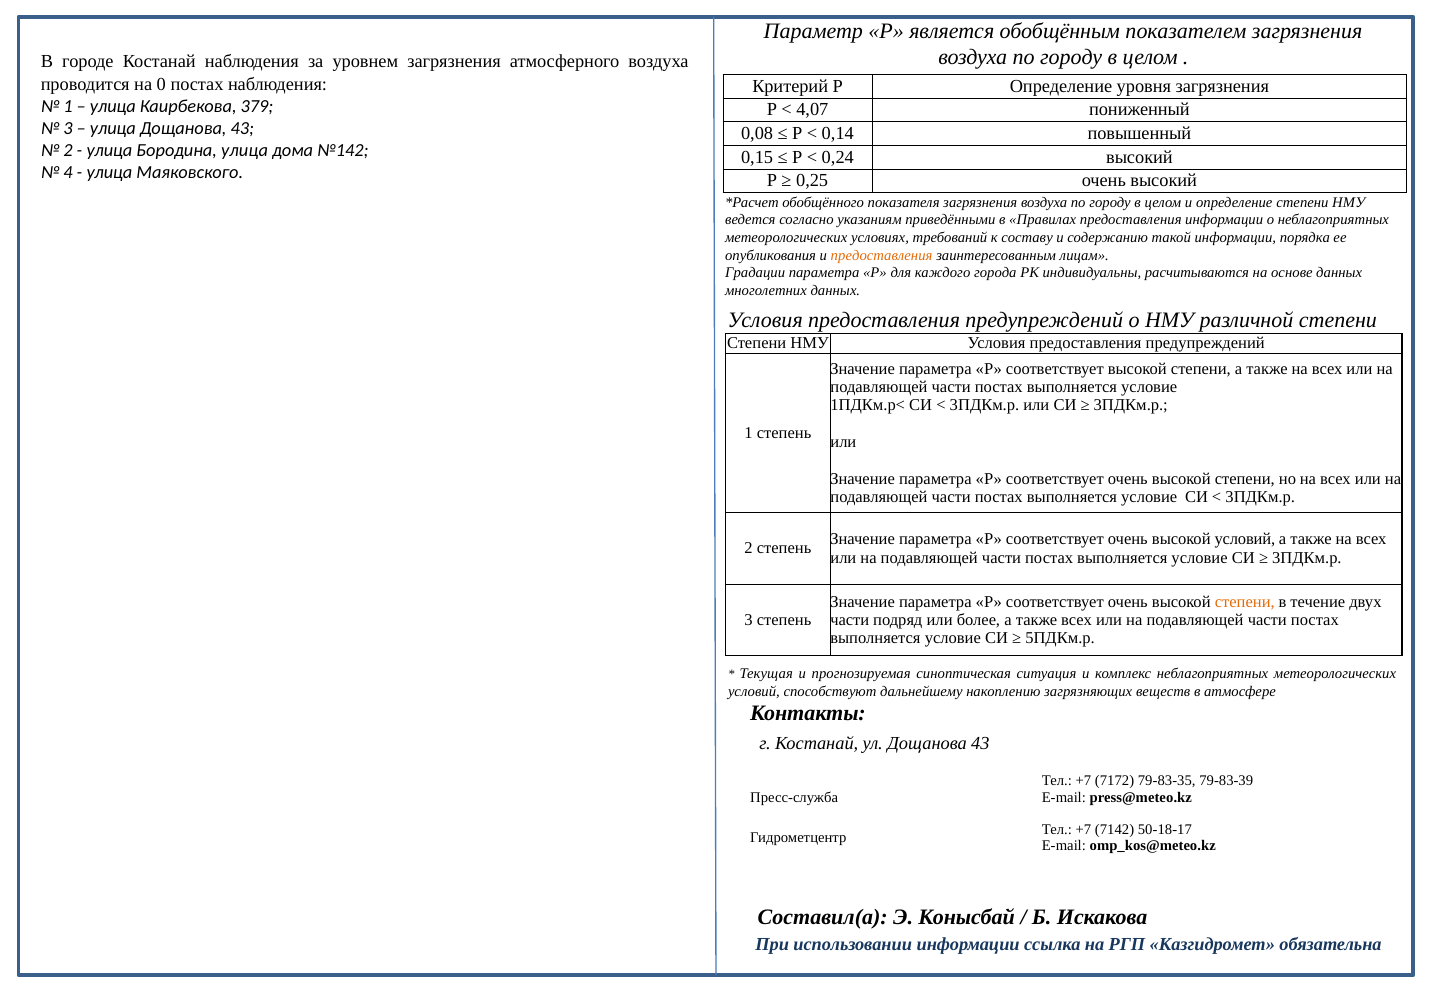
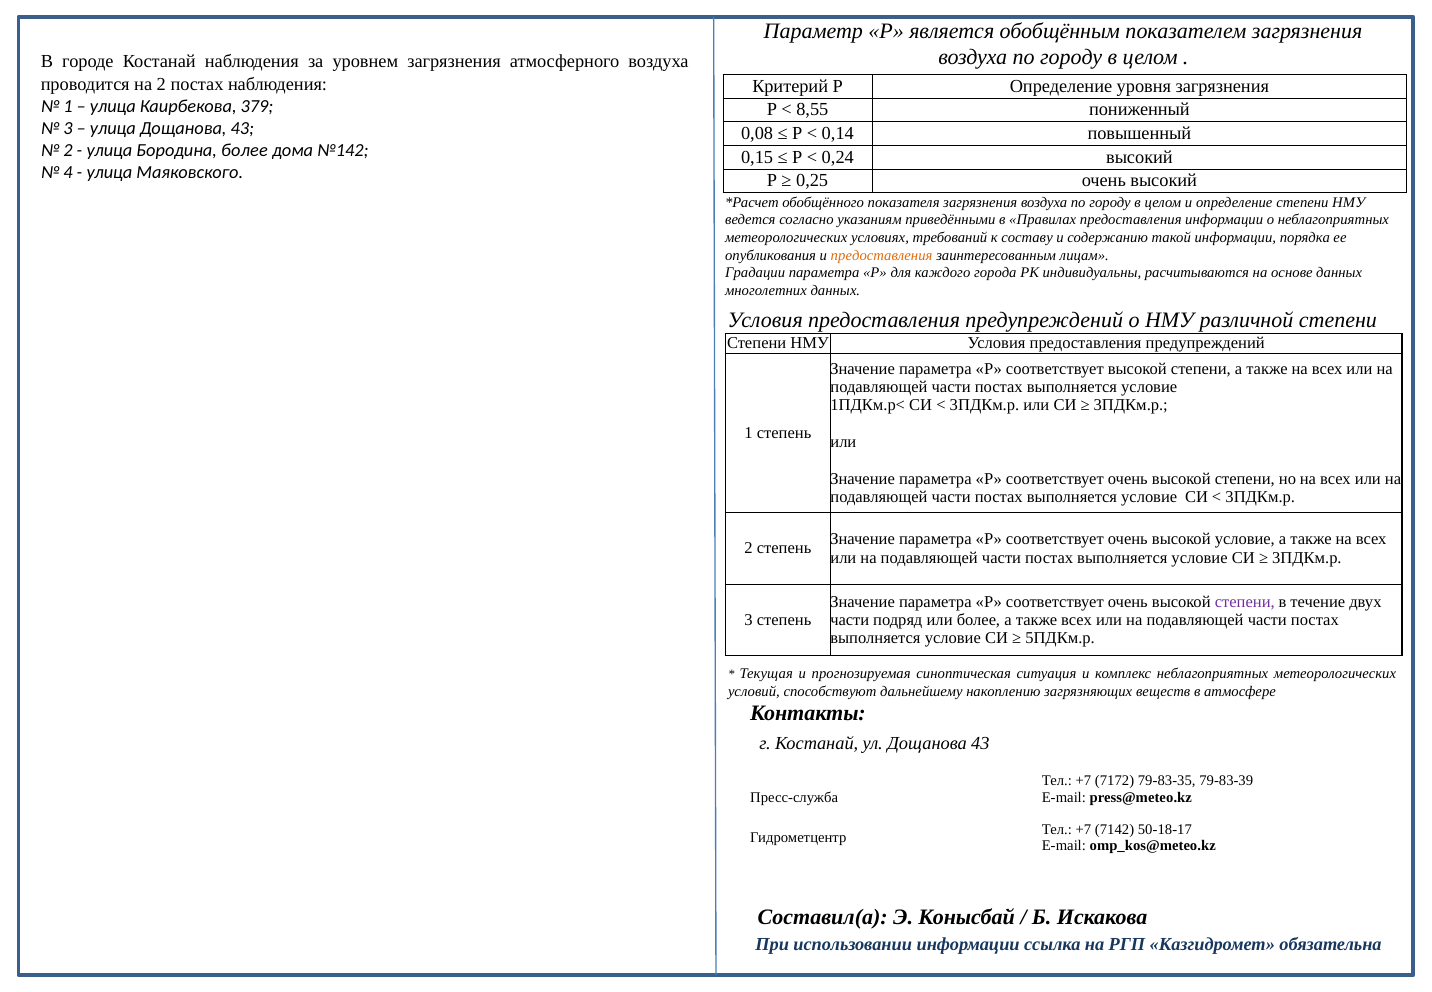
на 0: 0 -> 2 (161, 84)
4,07: 4,07 -> 8,55 (812, 110)
Бородина улица: улица -> более (245, 150)
высокой условий: условий -> условие (1245, 539)
степени colour: orange -> purple (1245, 601)
